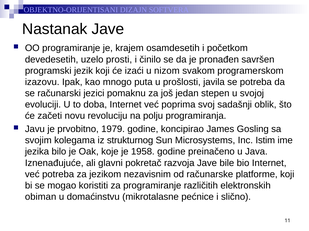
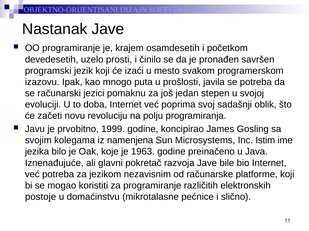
nizom: nizom -> mesto (167, 71)
1979: 1979 -> 1999 (113, 129)
strukturnog: strukturnog -> namenjena (130, 141)
1958: 1958 -> 1963 (143, 152)
obiman: obiman -> postoje (41, 197)
